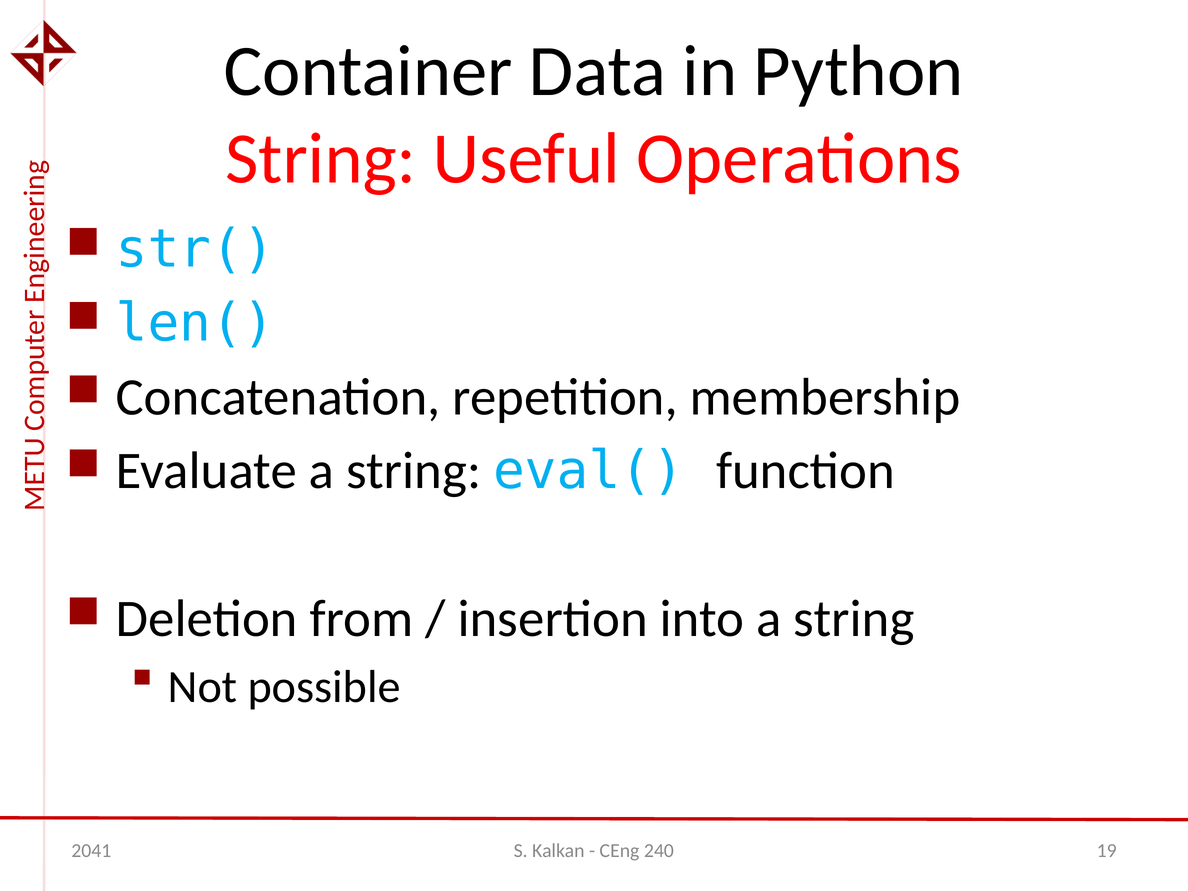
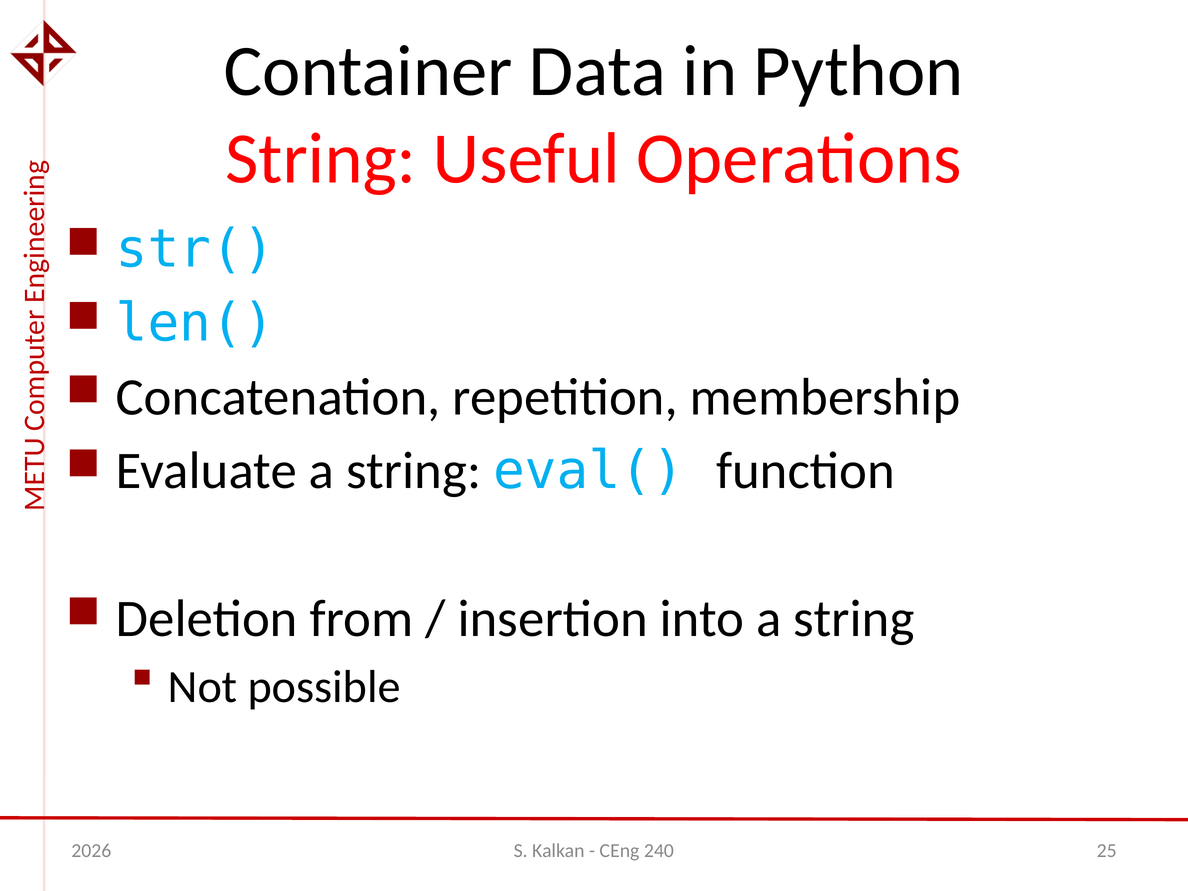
2041: 2041 -> 2026 (91, 851)
19: 19 -> 25 (1107, 851)
